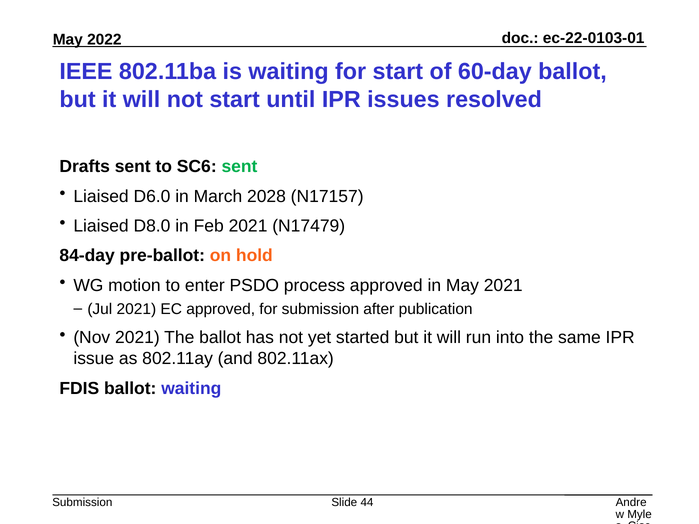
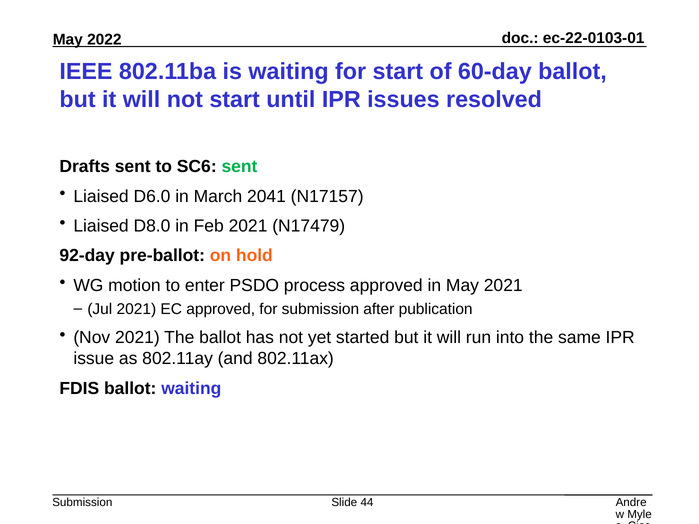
2028: 2028 -> 2041 (266, 196)
84-day: 84-day -> 92-day (87, 256)
